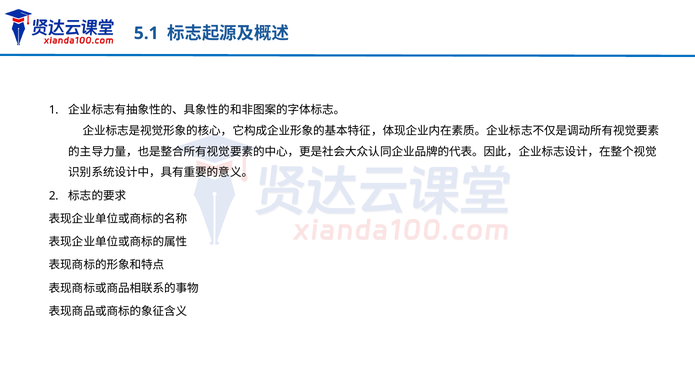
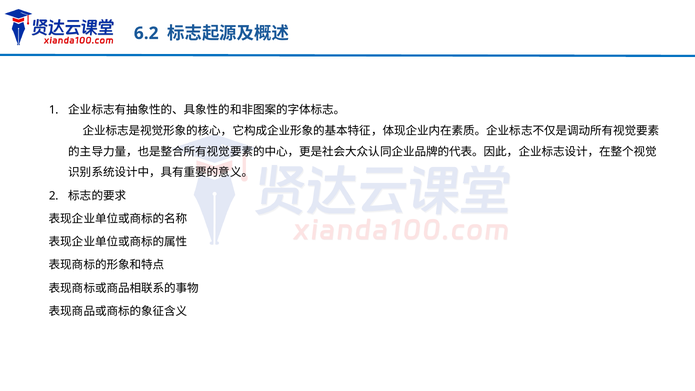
5.1: 5.1 -> 6.2 (146, 33)
